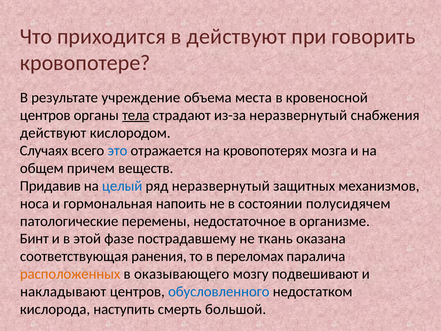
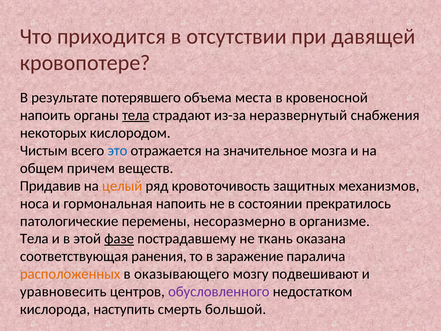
в действуют: действуют -> отсутствии (236, 36)
говорить: говорить -> давящей (374, 36)
учреждение: учреждение -> потерявшего (141, 97)
центров: центров -> напоить (45, 115)
действуют: действуют -> некоторых (53, 133)
Случаях: Случаях -> Чистым (44, 150)
кровопотерях: кровопотерях -> значительное (266, 150)
целый colour: blue -> orange (122, 186)
ряд неразвернутый: неразвернутый -> кровоточивость (221, 186)
полусидячем: полусидячем -> прекратилось (348, 203)
недостаточное: недостаточное -> несоразмерно (239, 221)
Бинт: Бинт -> Тела (34, 239)
фазе underline: none -> present (119, 239)
переломах: переломах -> заражение (250, 256)
накладывают: накладывают -> уравновесить (63, 292)
обусловленного colour: blue -> purple (219, 292)
